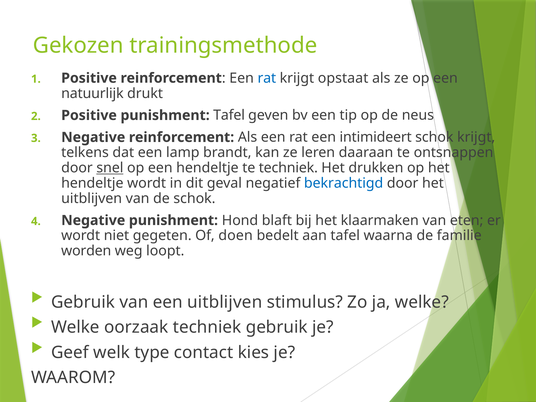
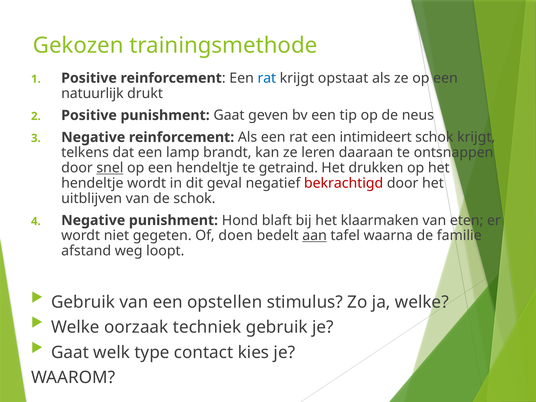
punishment Tafel: Tafel -> Gaat (229, 115)
te techniek: techniek -> getraind (288, 168)
bekrachtigd colour: blue -> red (344, 183)
aan underline: none -> present (315, 236)
worden: worden -> afstand (86, 251)
een uitblijven: uitblijven -> opstellen (225, 302)
Geef: Geef -> Gaat (70, 352)
